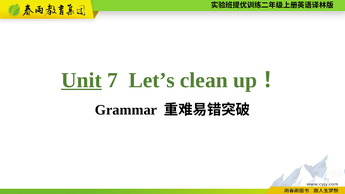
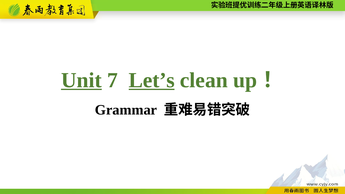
Let’s underline: none -> present (152, 80)
